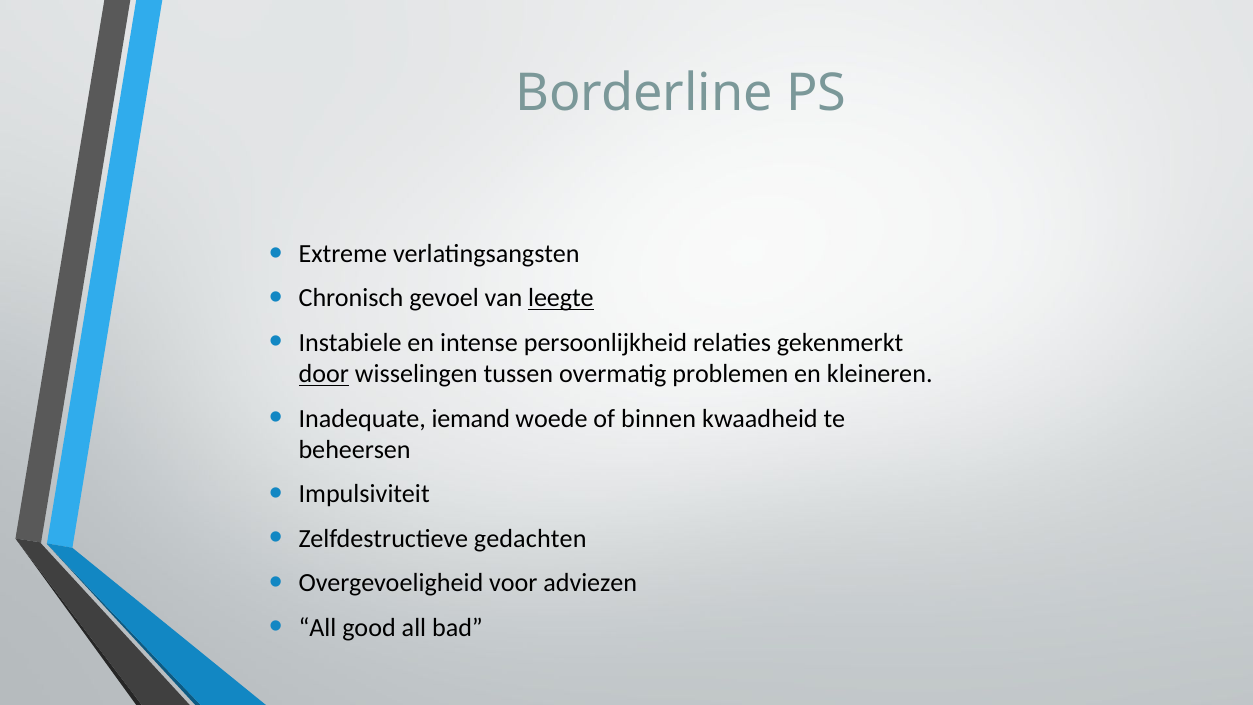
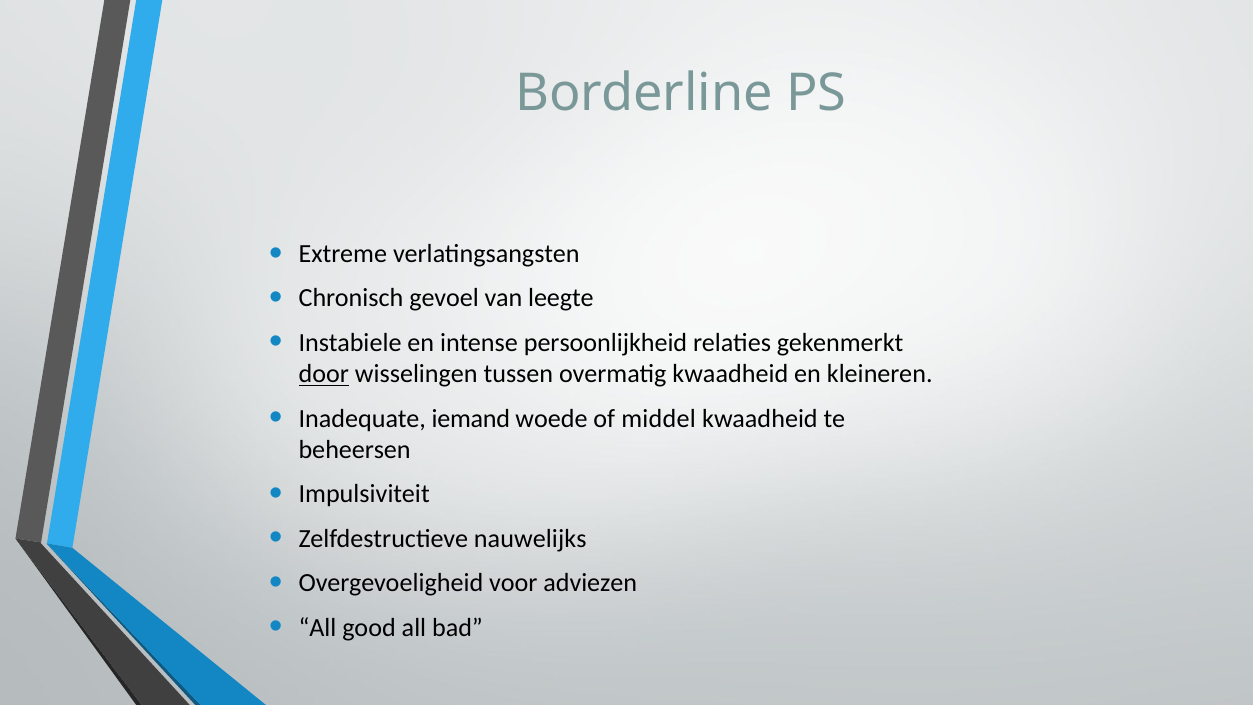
leegte underline: present -> none (561, 298)
overmatig problemen: problemen -> kwaadheid (730, 374)
binnen: binnen -> middel (659, 418)
gedachten: gedachten -> nauwelijks (530, 539)
